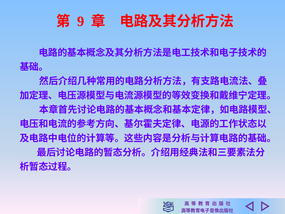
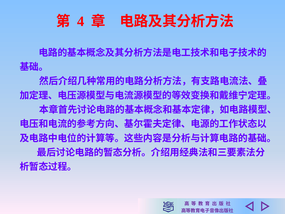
9: 9 -> 4 (81, 21)
